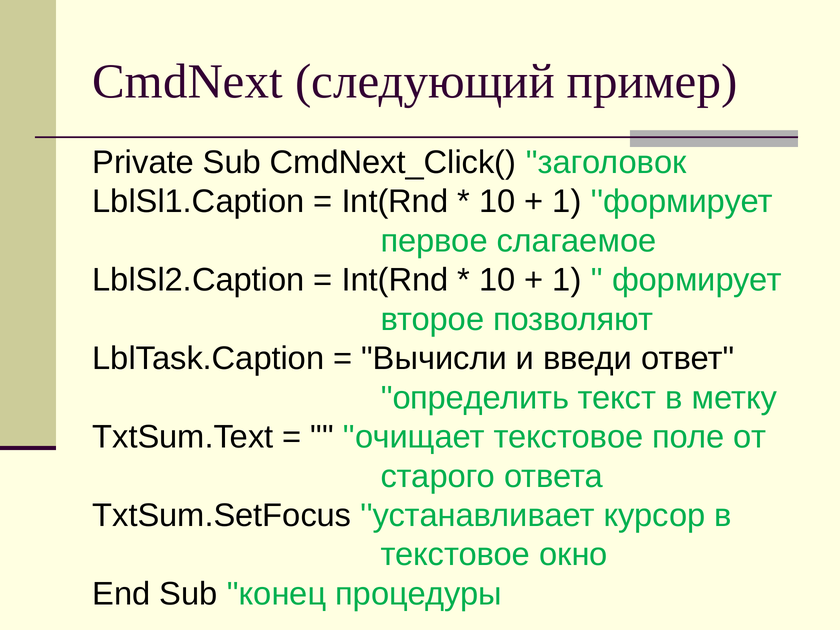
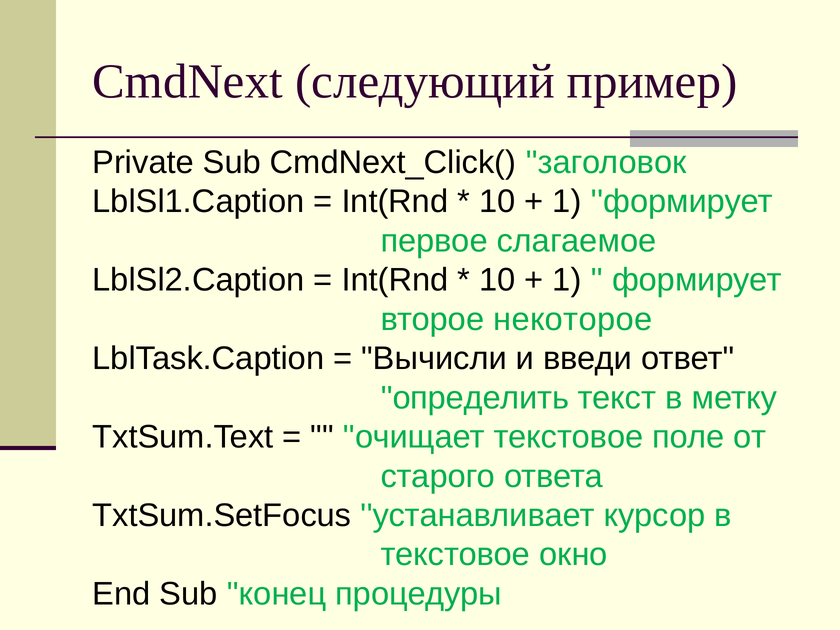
позволяют: позволяют -> некоторое (573, 319)
